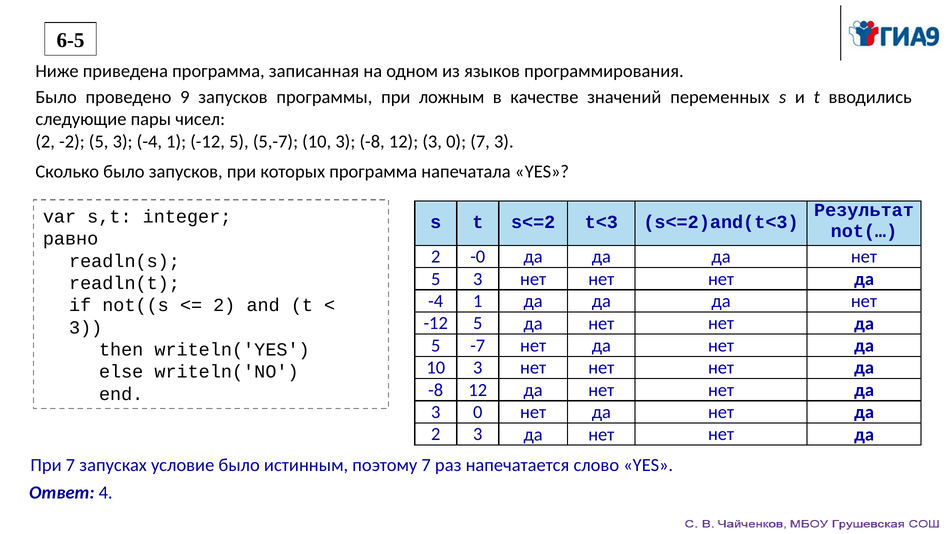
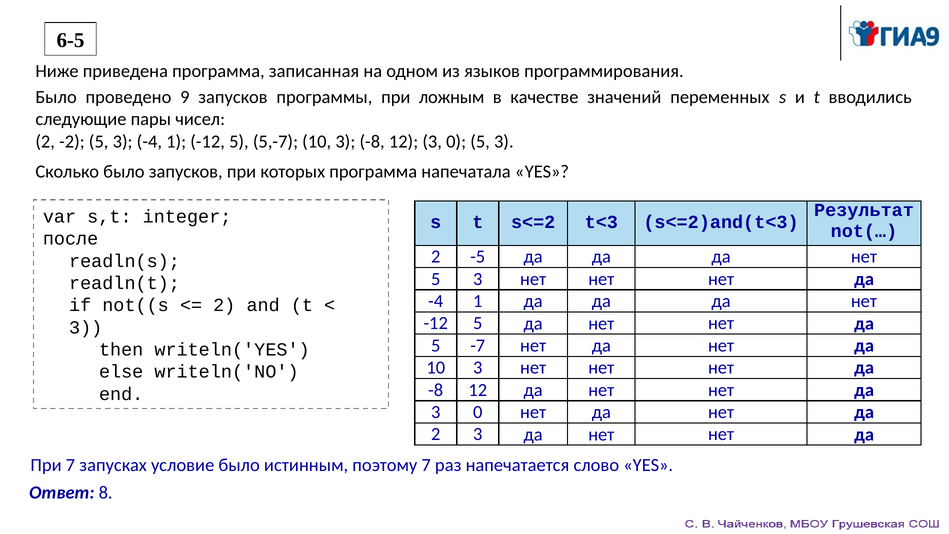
0 7: 7 -> 5 (480, 141)
равно: равно -> после (71, 239)
-0: -0 -> -5 (478, 257)
4: 4 -> 8 (106, 493)
